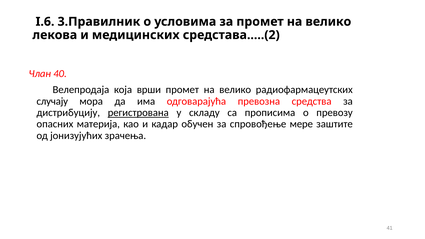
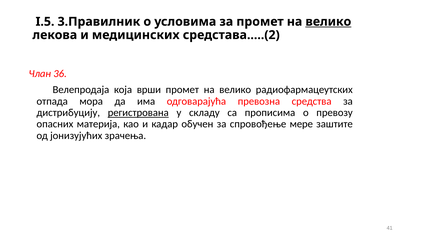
I.6: I.6 -> I.5 (45, 22)
велико underline: none -> present (328, 22)
40: 40 -> 36 (60, 74)
случају: случају -> отпада (52, 101)
